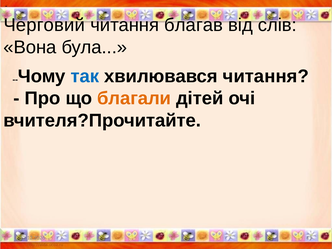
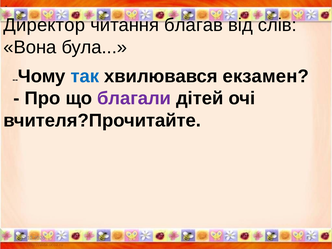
Черговий: Черговий -> Директор (44, 25)
хвилювався читання: читання -> екзамен (266, 76)
благали colour: orange -> purple (134, 98)
